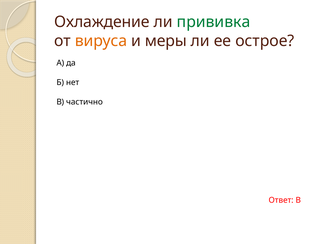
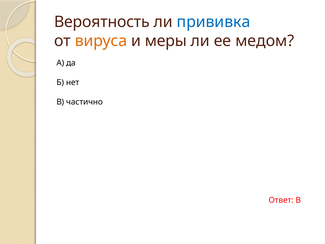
Охлаждение: Охлаждение -> Вероятность (102, 22)
прививка colour: green -> blue (214, 22)
острое: острое -> медом (265, 41)
